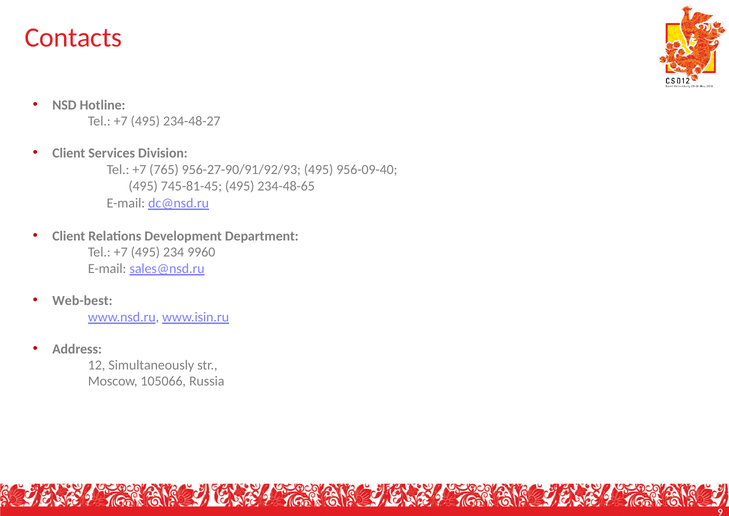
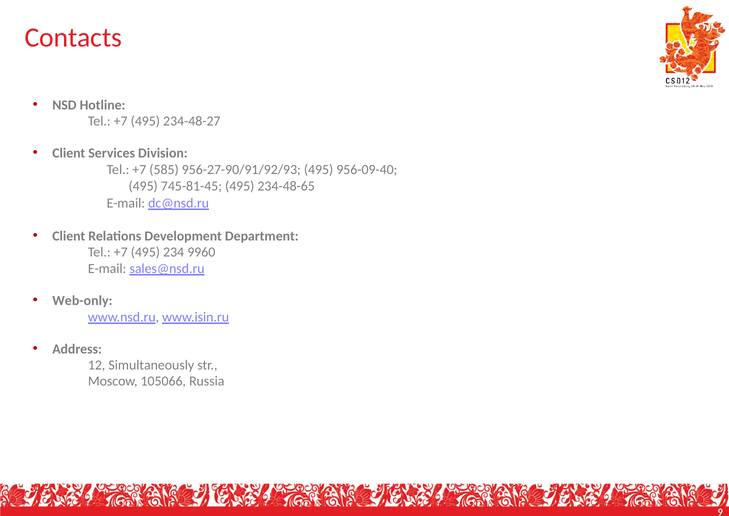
765: 765 -> 585 (164, 170)
Web-best: Web-best -> Web-only (82, 300)
